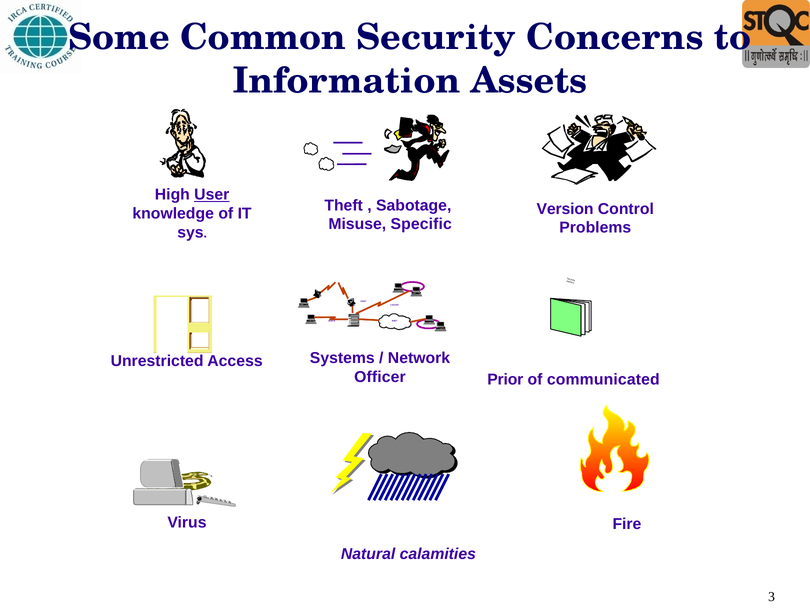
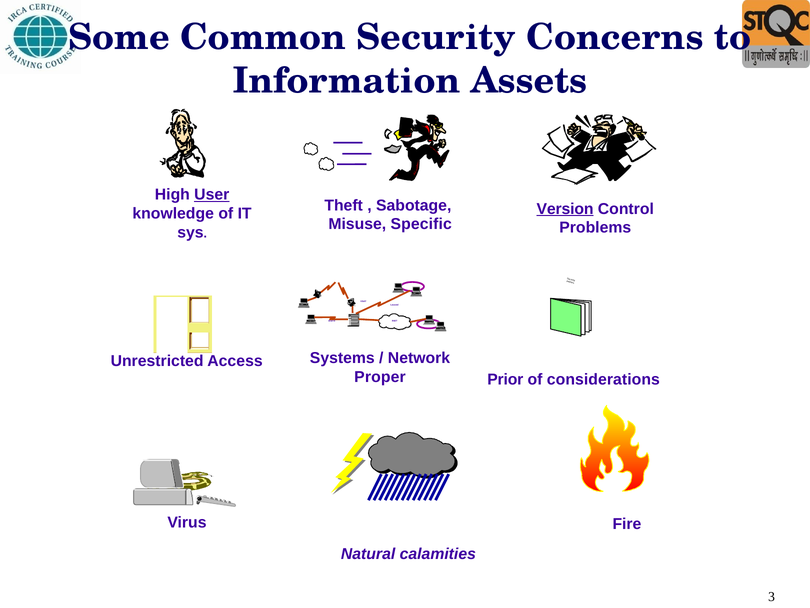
Version underline: none -> present (565, 209)
Officer: Officer -> Proper (380, 377)
communicated: communicated -> considerations (603, 379)
